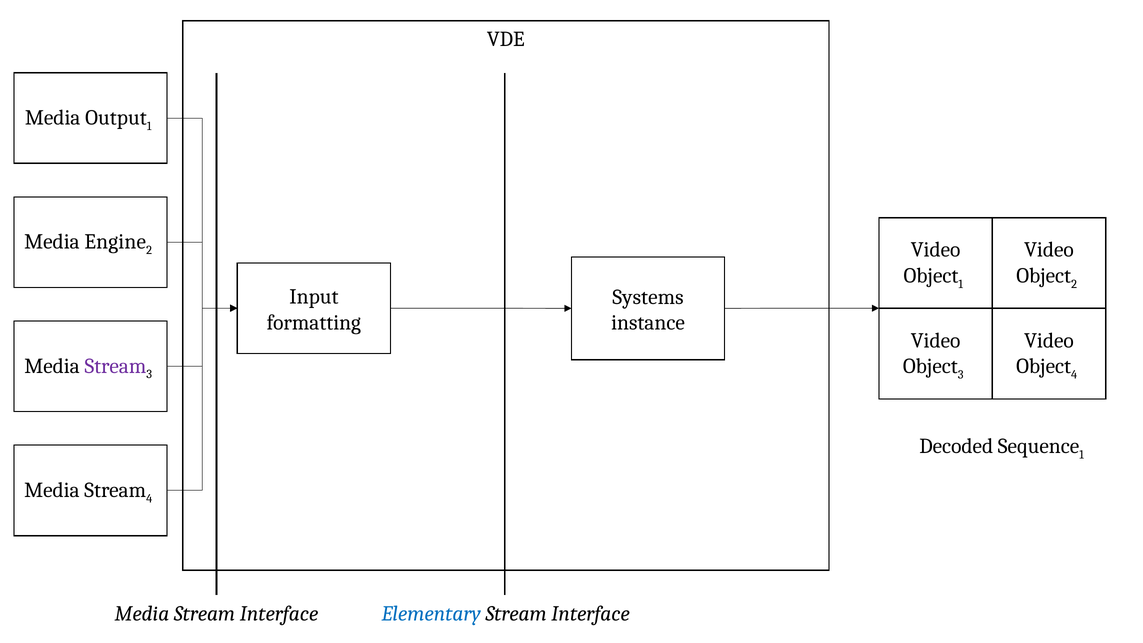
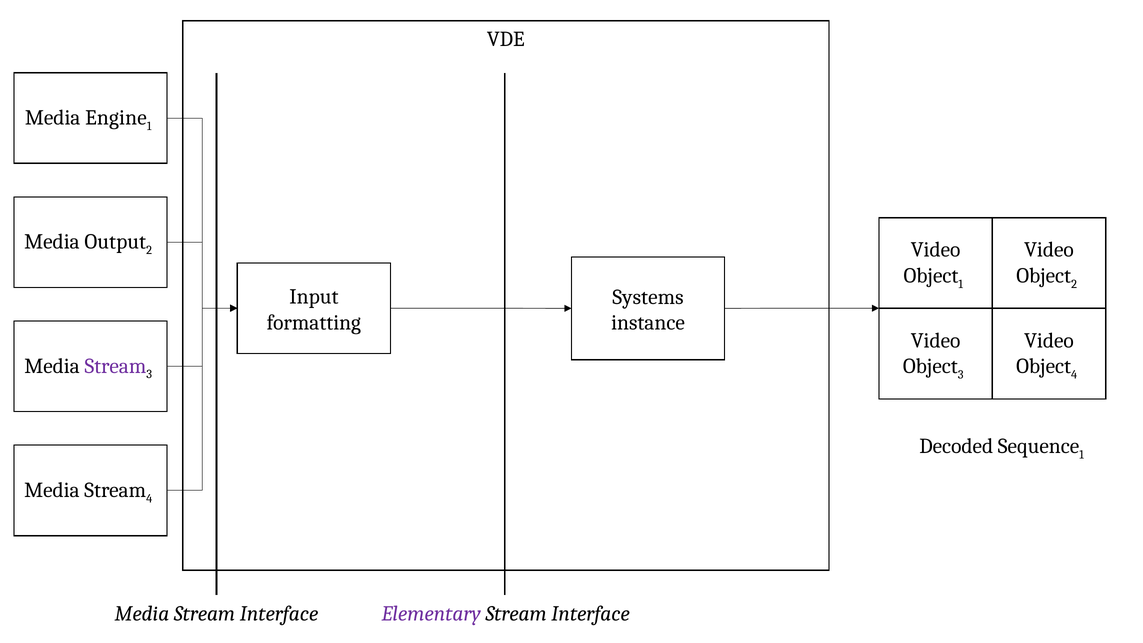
Output: Output -> Engine (116, 118)
Engine: Engine -> Output (115, 242)
Elementary colour: blue -> purple (431, 614)
